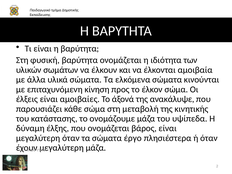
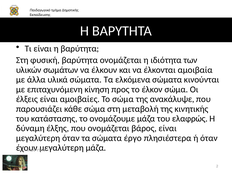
Το άξονά: άξονά -> σώμα (123, 99)
υψίπεδα: υψίπεδα -> ελαφρώς (190, 119)
